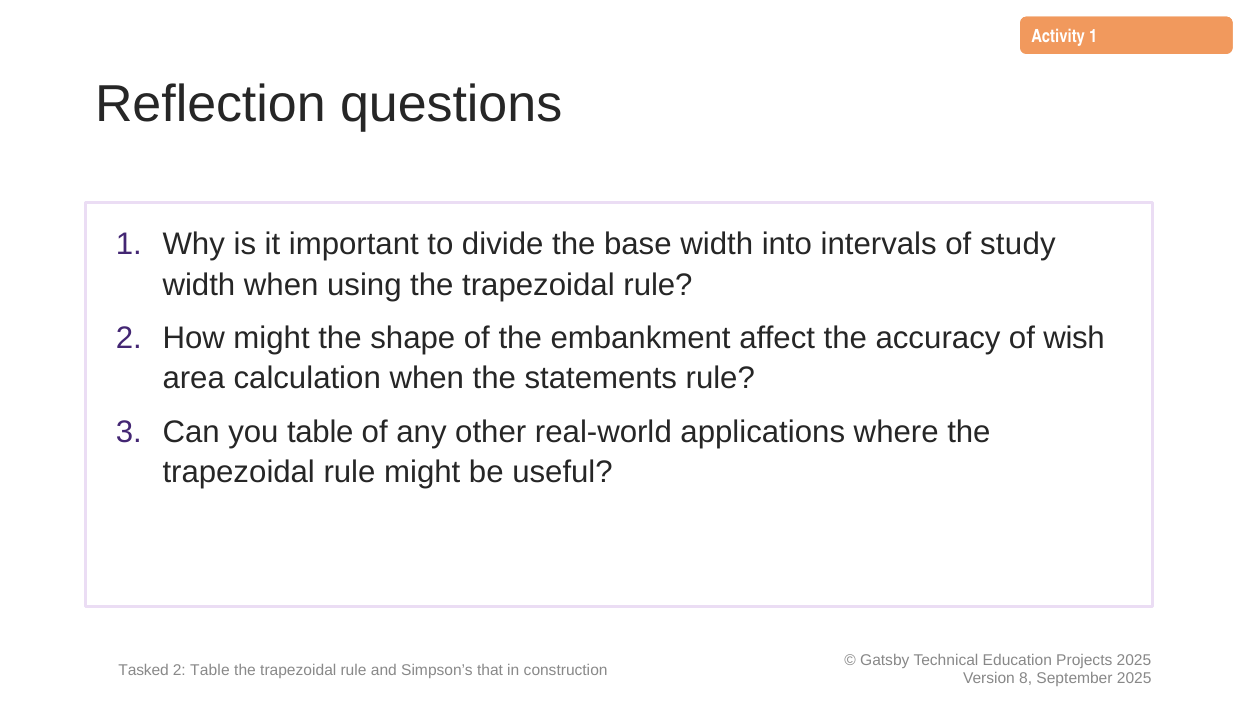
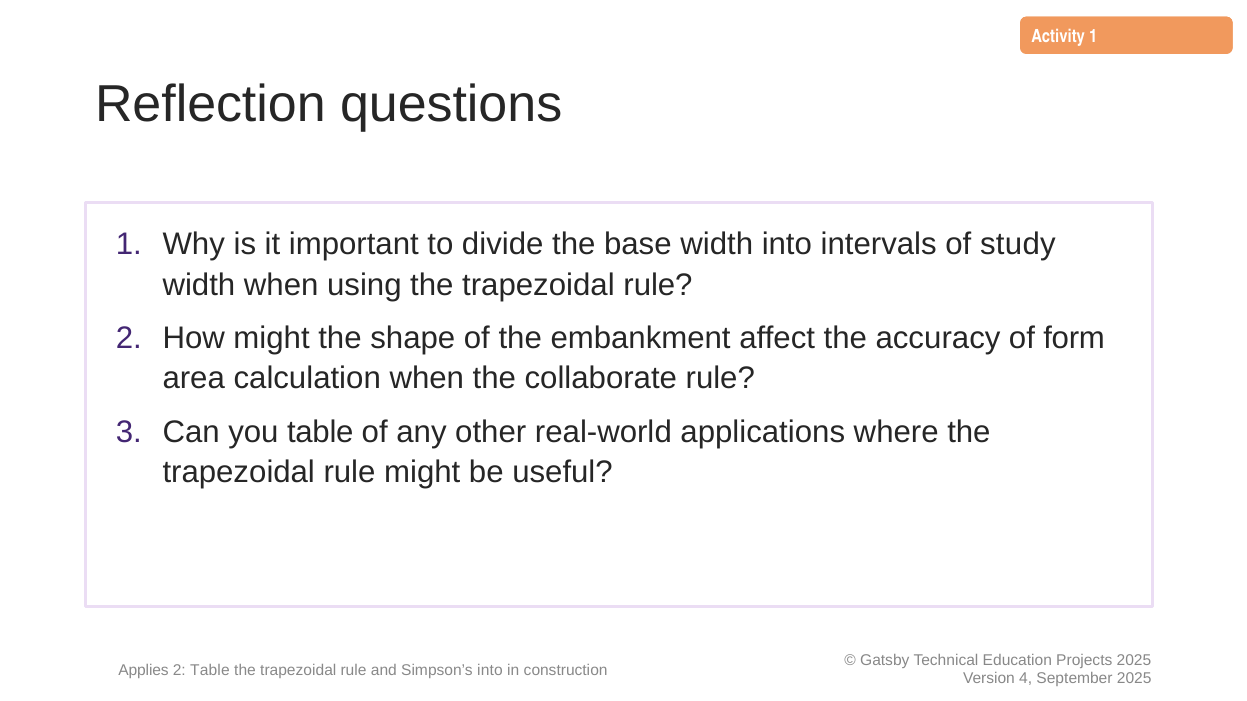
wish: wish -> form (1074, 338)
statements: statements -> collaborate (601, 379)
Tasked: Tasked -> Applies (144, 671)
Simpson’s that: that -> into (490, 671)
8: 8 -> 4 (1026, 679)
